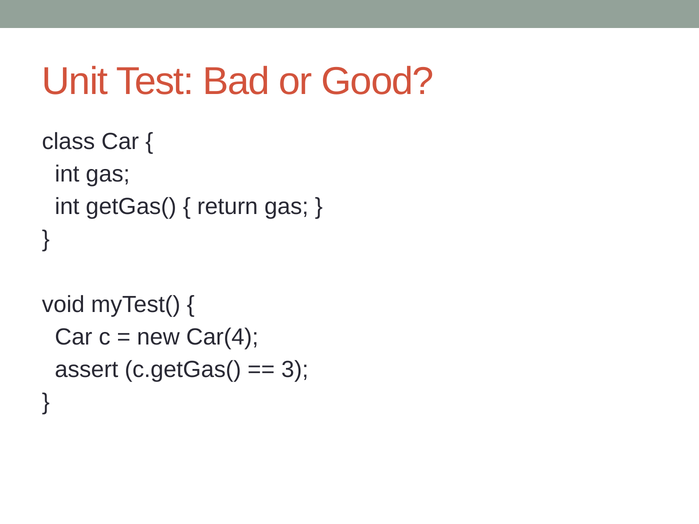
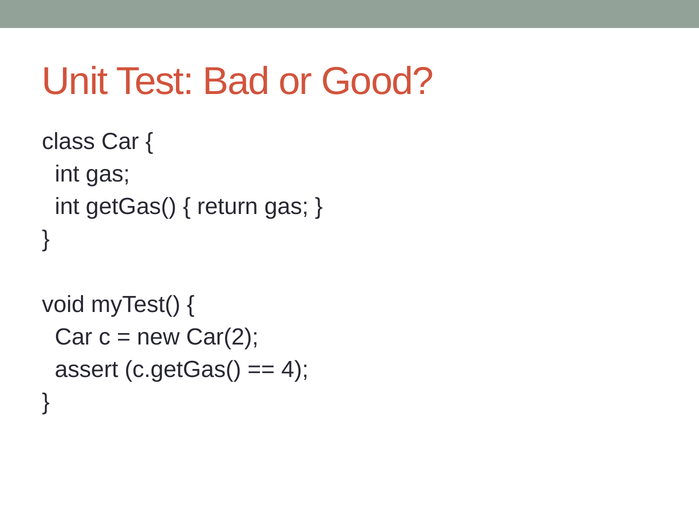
Car(4: Car(4 -> Car(2 (222, 337)
3: 3 -> 4 (295, 370)
